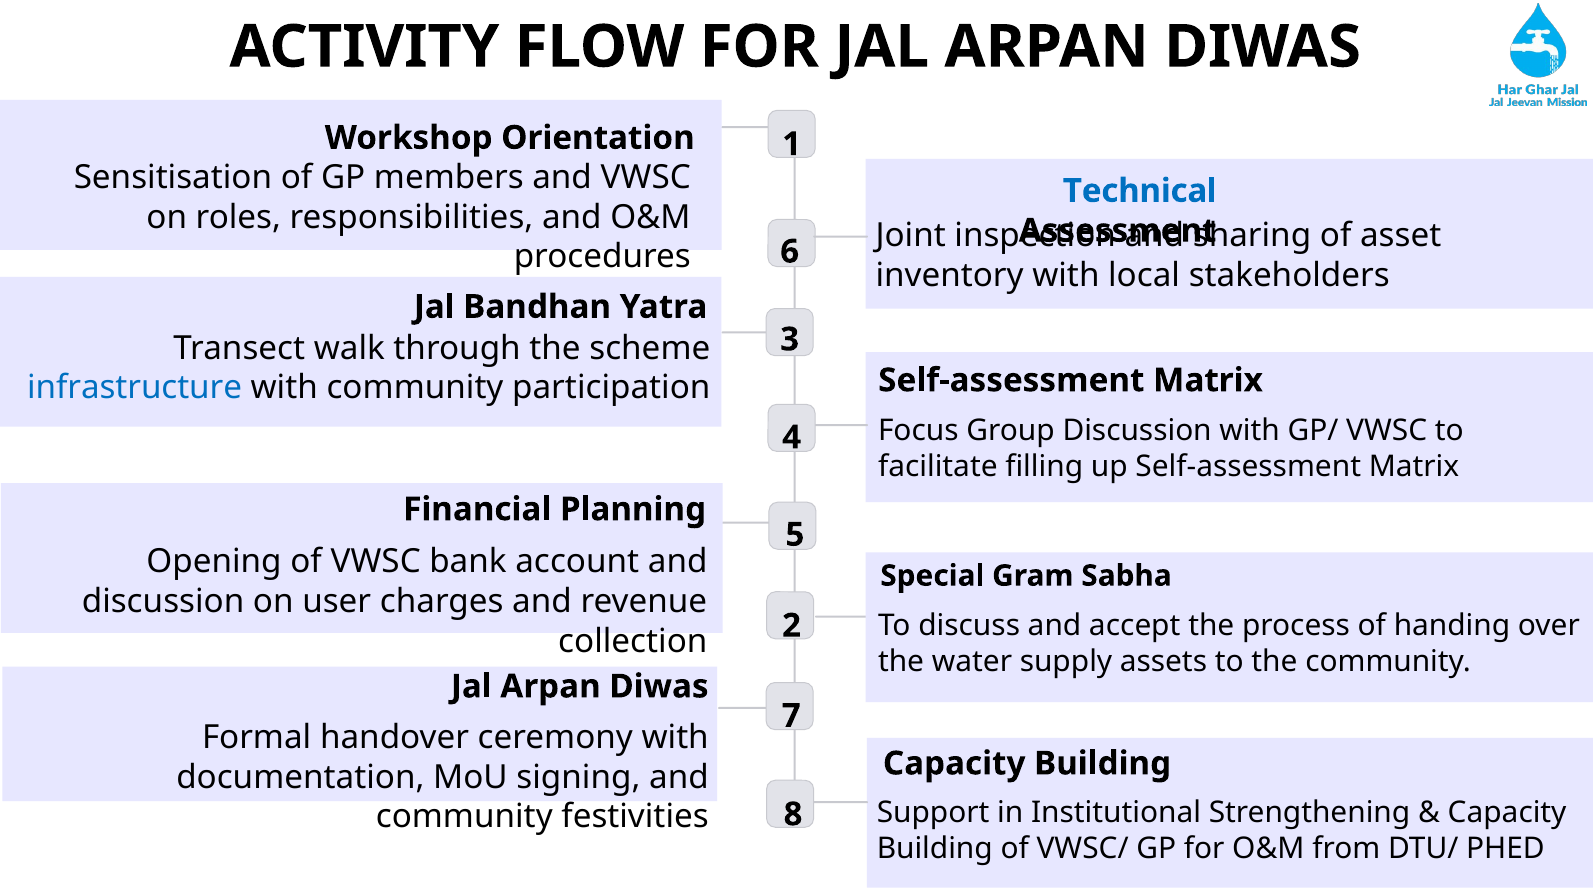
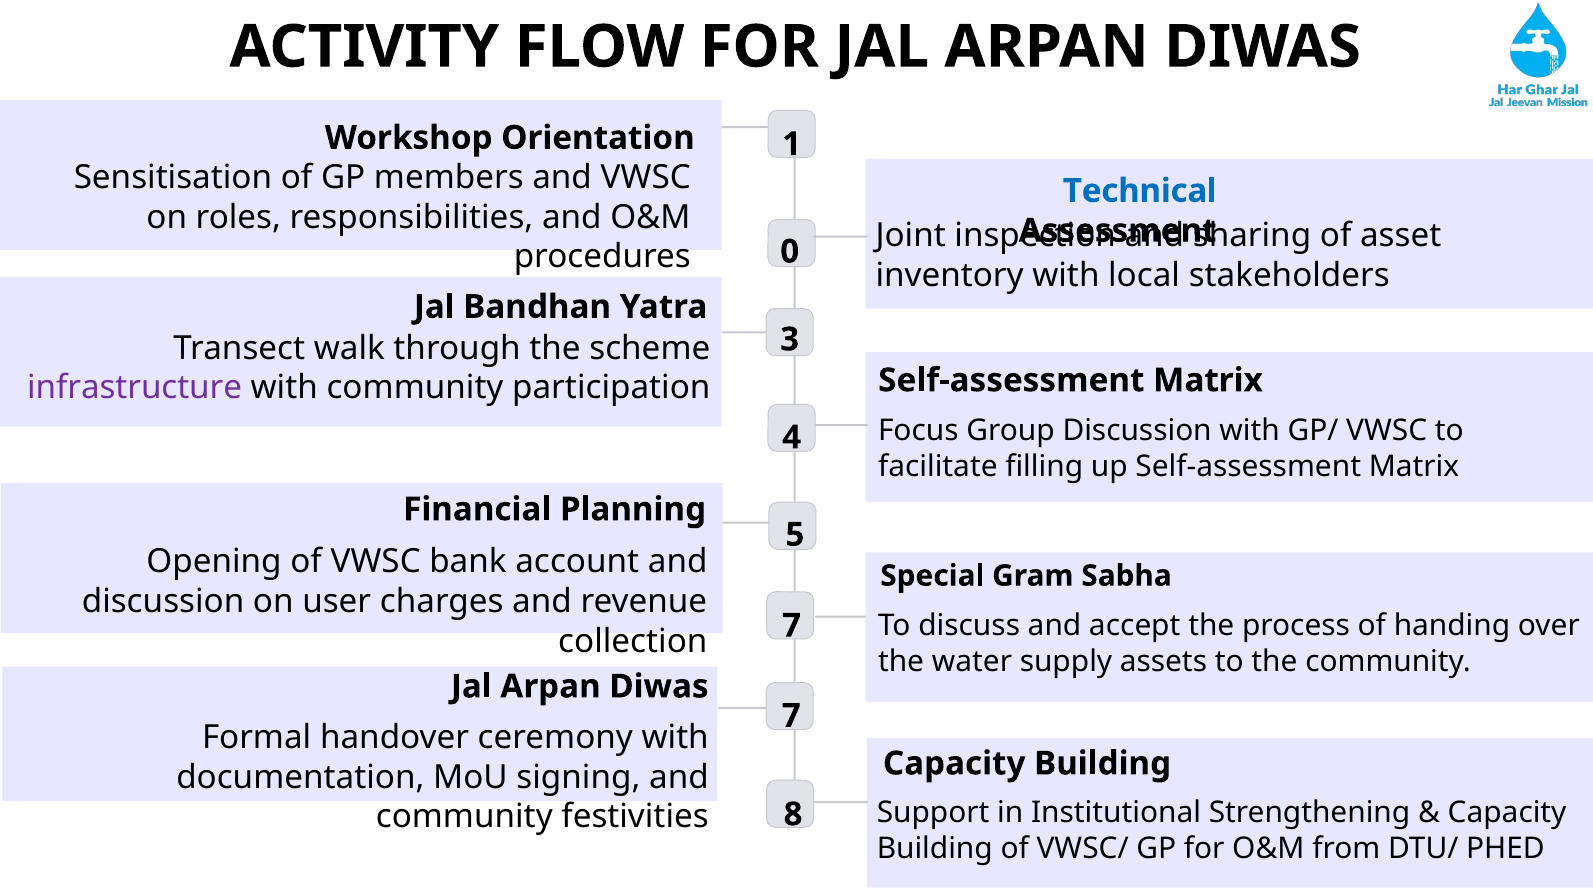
6: 6 -> 0 (790, 252)
infrastructure colour: blue -> purple (135, 388)
collection 2: 2 -> 7 (792, 626)
